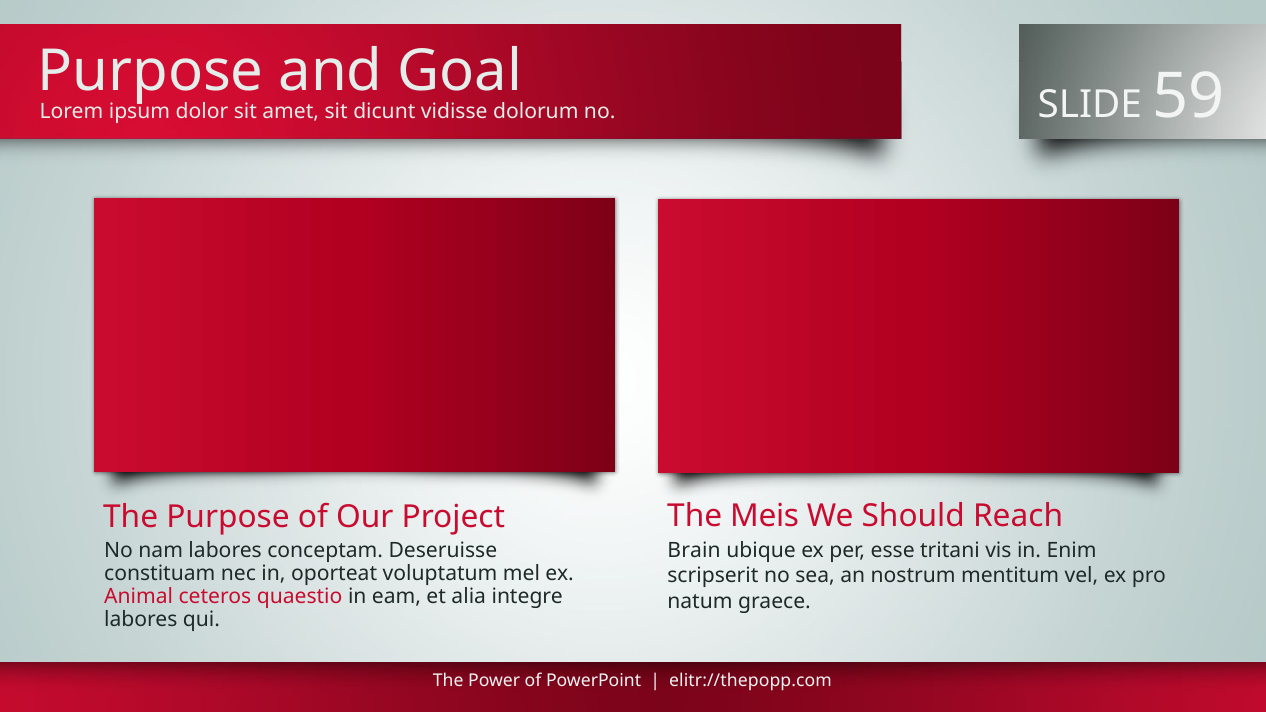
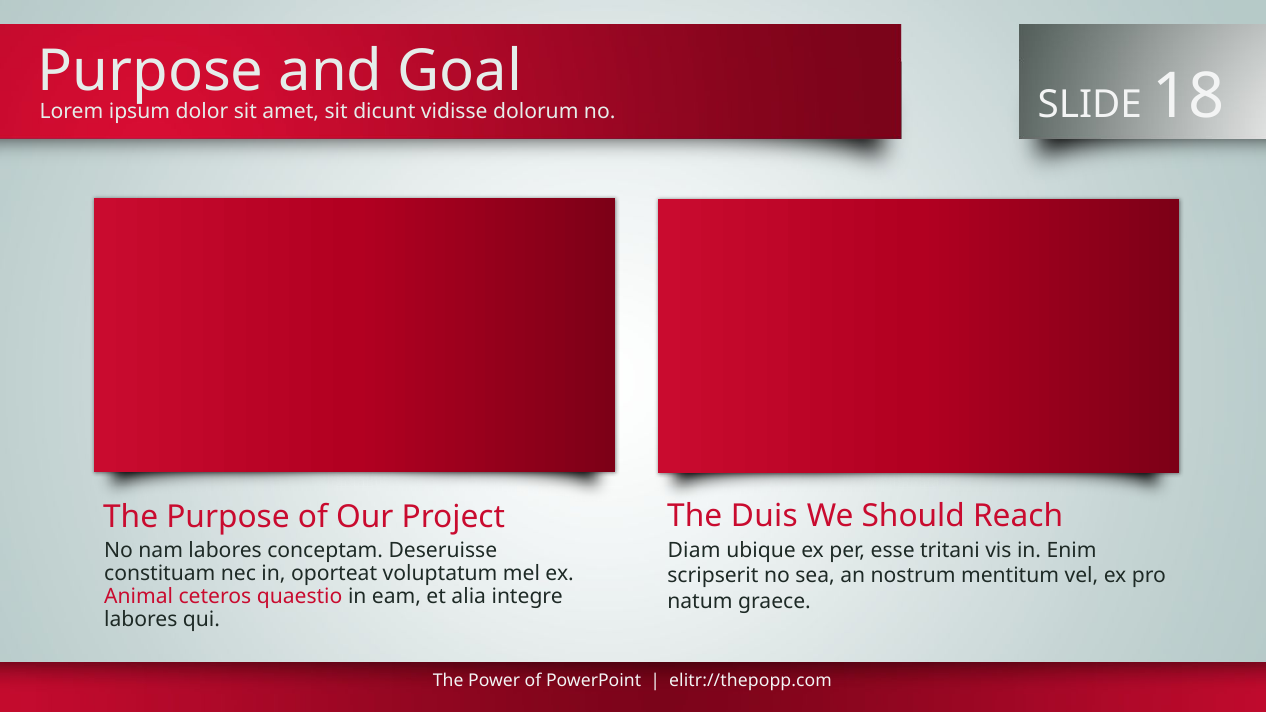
59: 59 -> 18 (1188, 97)
Meis: Meis -> Duis (764, 516)
Brain: Brain -> Diam (694, 551)
